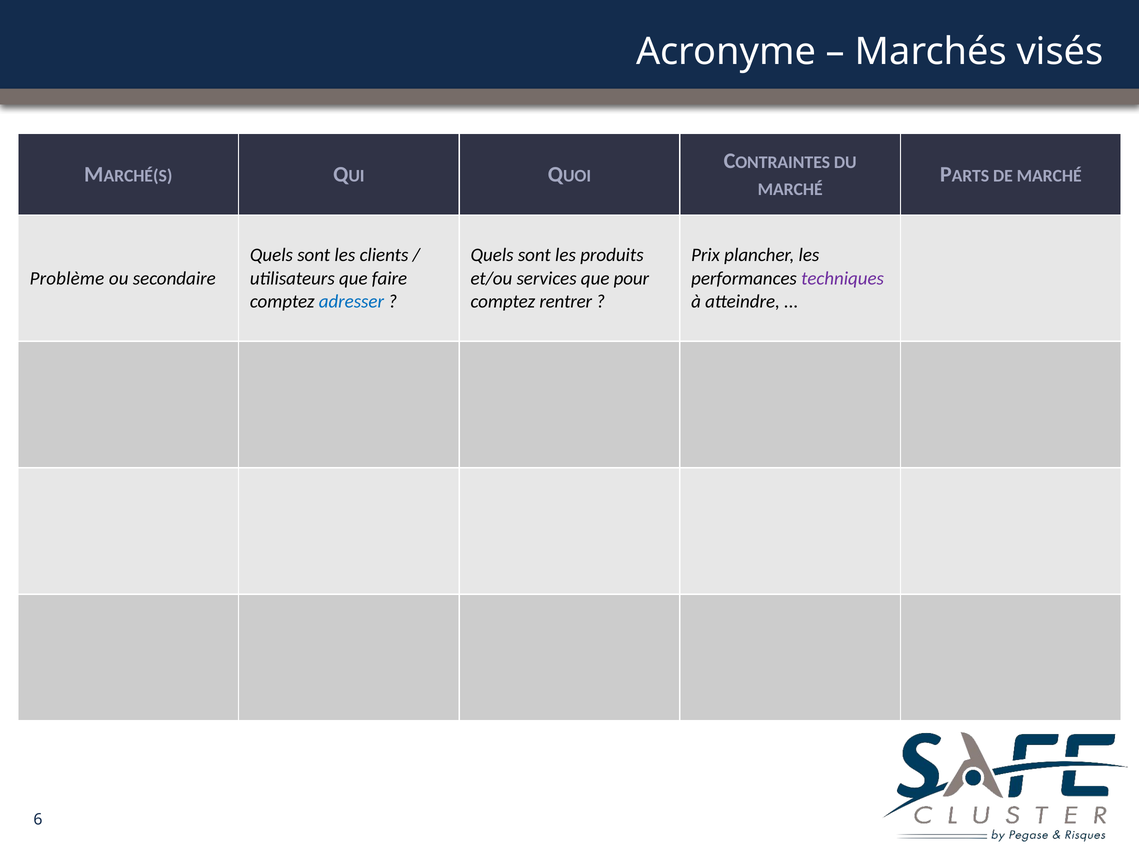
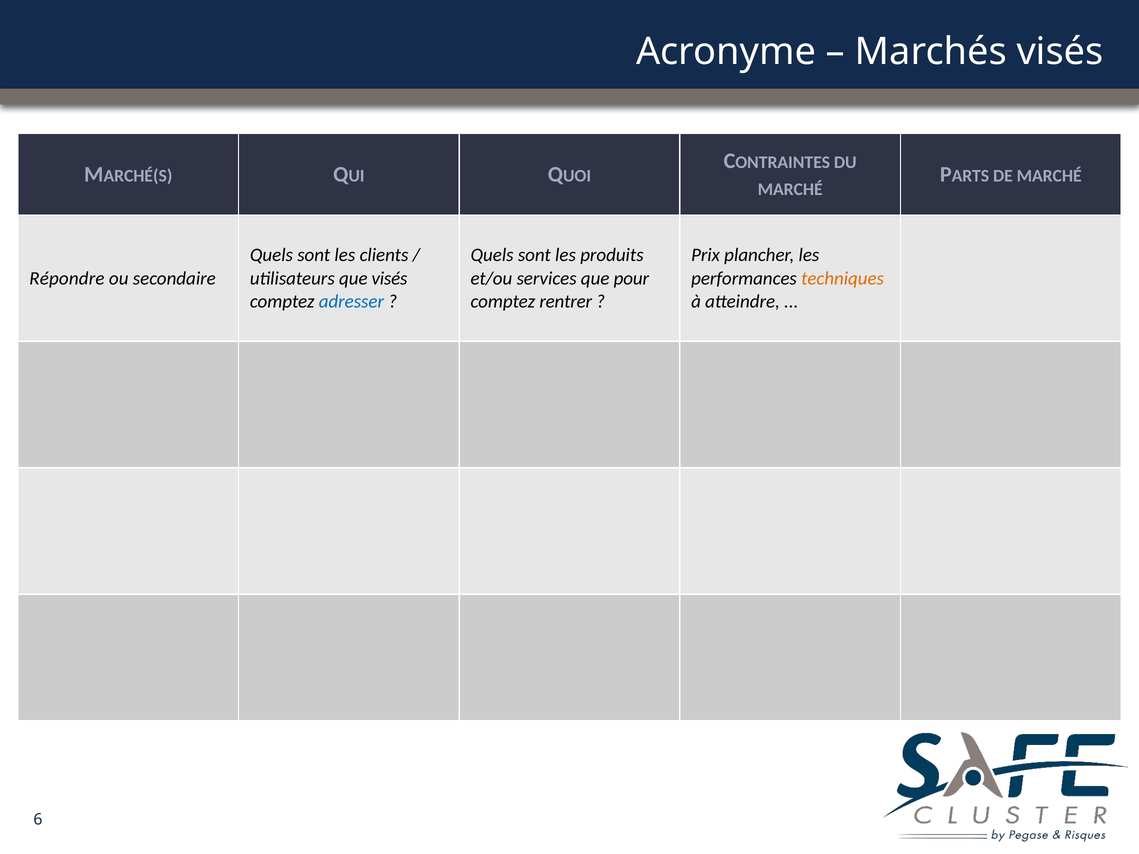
Problème: Problème -> Répondre (67, 278)
que faire: faire -> visés (389, 278)
techniques colour: purple -> orange (843, 278)
